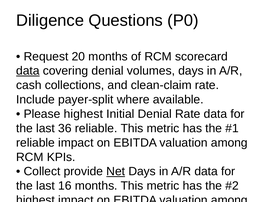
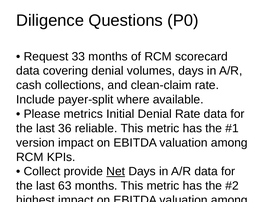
20: 20 -> 33 (78, 57)
data underline: present -> none (28, 71)
Please highest: highest -> metrics (83, 114)
reliable: reliable -> version (35, 143)
16: 16 -> 63 (65, 186)
